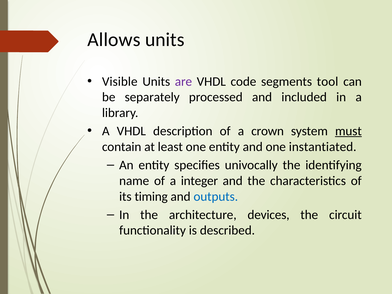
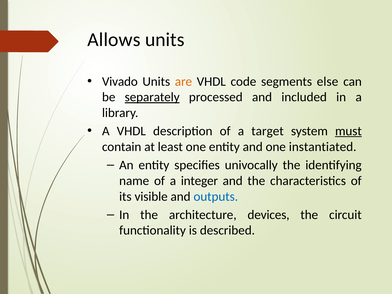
Visible: Visible -> Vivado (120, 81)
are colour: purple -> orange (183, 81)
tool: tool -> else (328, 81)
separately underline: none -> present (152, 97)
crown: crown -> target (268, 131)
timing: timing -> visible (151, 196)
